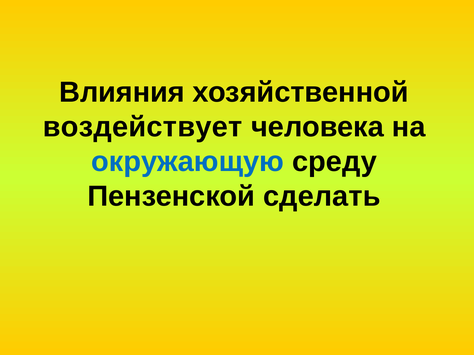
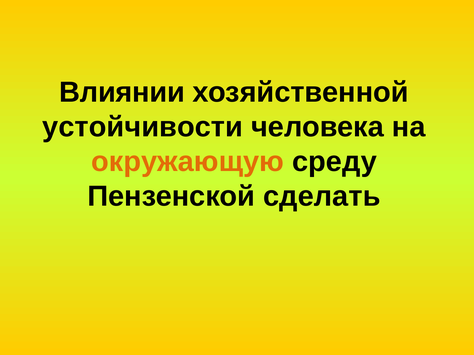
Влияния: Влияния -> Влиянии (122, 92)
воздействует: воздействует -> устойчивости (143, 127)
окружающую colour: blue -> orange (188, 162)
